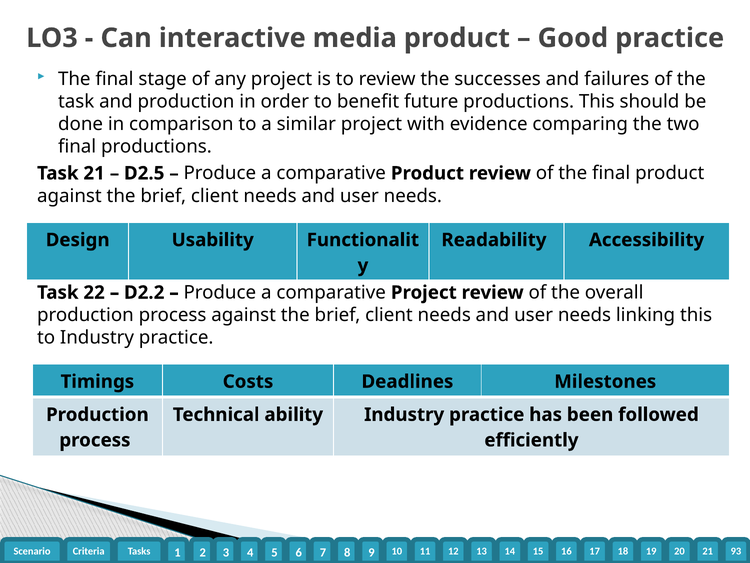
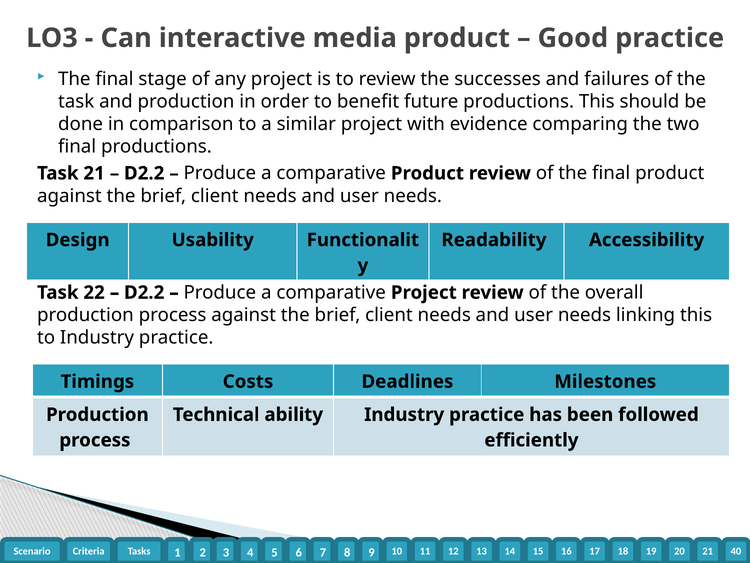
D2.5: D2.5 -> D2.2 (144, 173)
93: 93 -> 40 (736, 551)
